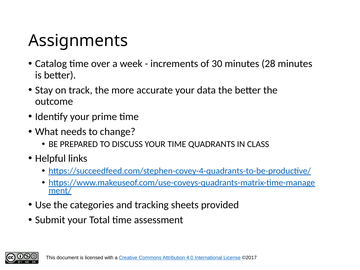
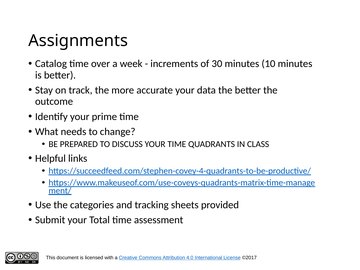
28: 28 -> 10 (268, 64)
